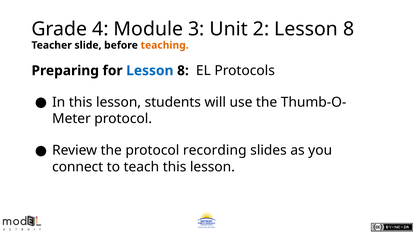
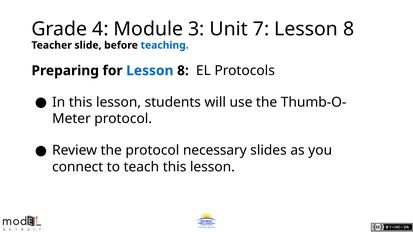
2: 2 -> 7 (261, 29)
teaching colour: orange -> blue (165, 45)
recording: recording -> necessary (215, 151)
